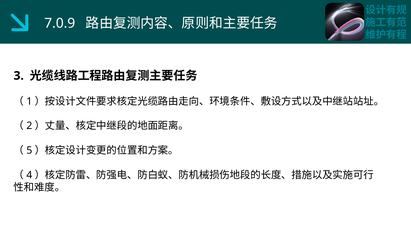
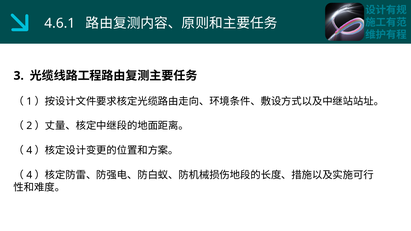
7.0.9: 7.0.9 -> 4.6.1 (60, 23)
5: 5 -> 4 (29, 151)
